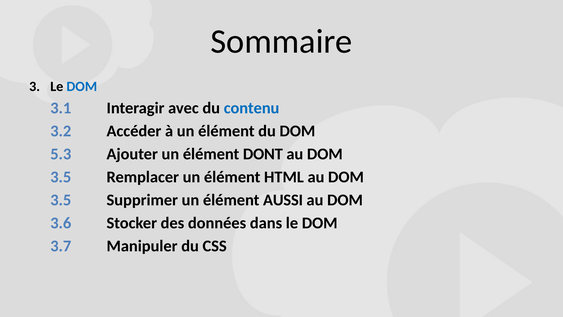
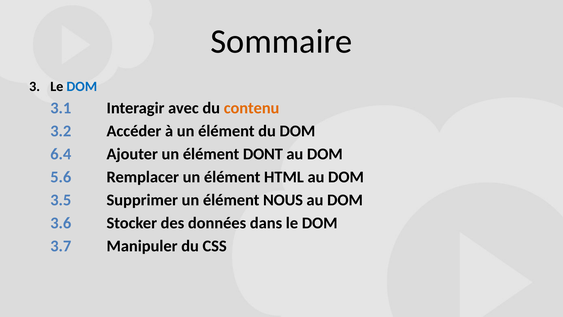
contenu colour: blue -> orange (252, 108)
5.3: 5.3 -> 6.4 (61, 154)
3.5: 3.5 -> 5.6 (61, 177)
AUSSI: AUSSI -> NOUS (283, 200)
